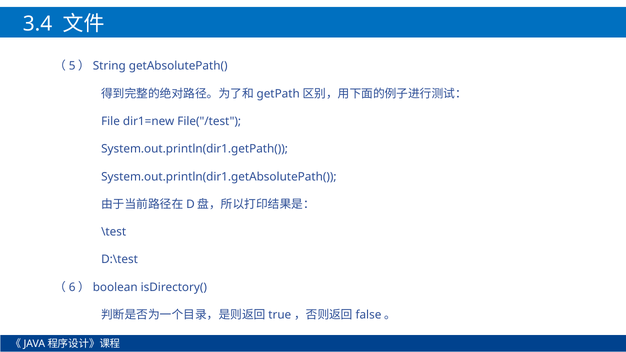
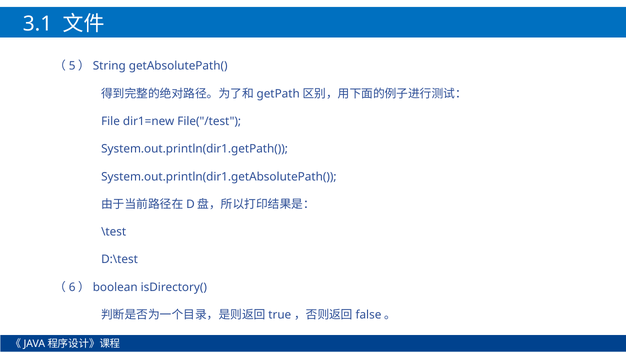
3.4: 3.4 -> 3.1 (37, 24)
